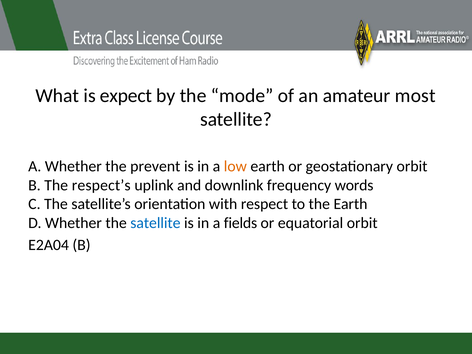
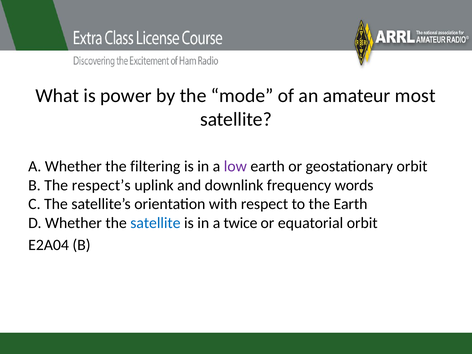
expect: expect -> power (126, 96)
prevent: prevent -> filtering (155, 166)
low colour: orange -> purple (235, 166)
fields: fields -> twice (241, 223)
